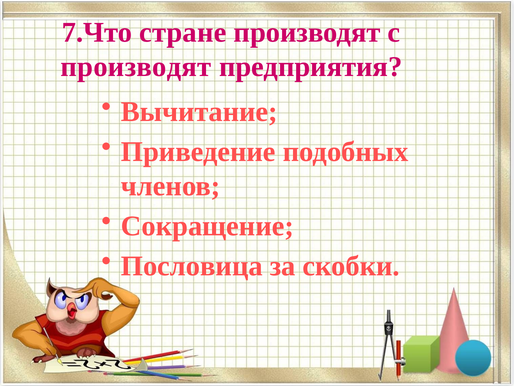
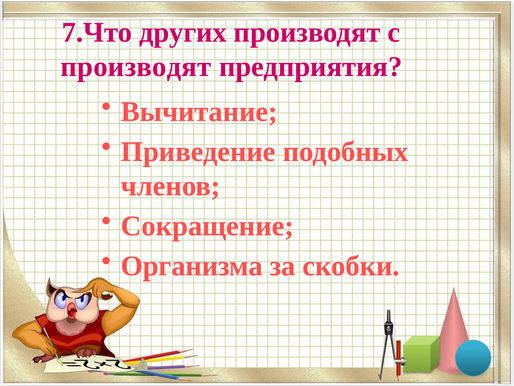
стране: стране -> других (183, 32)
Пословица: Пословица -> Организма (192, 266)
